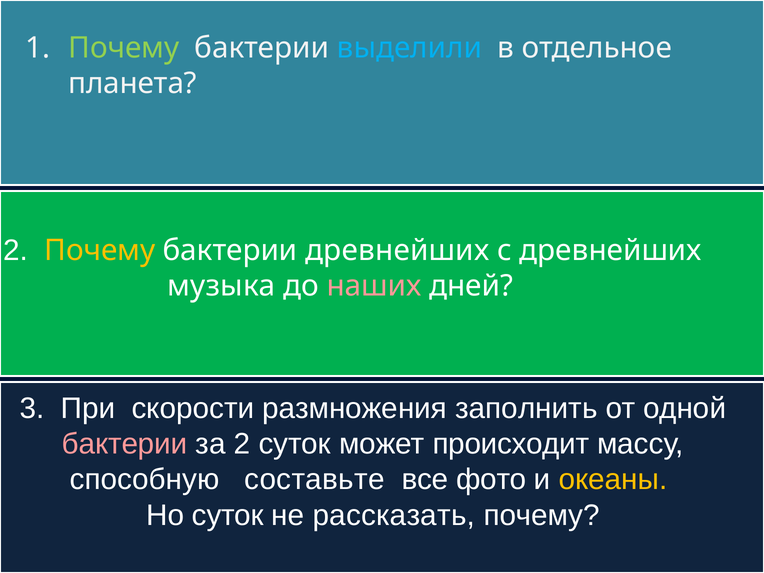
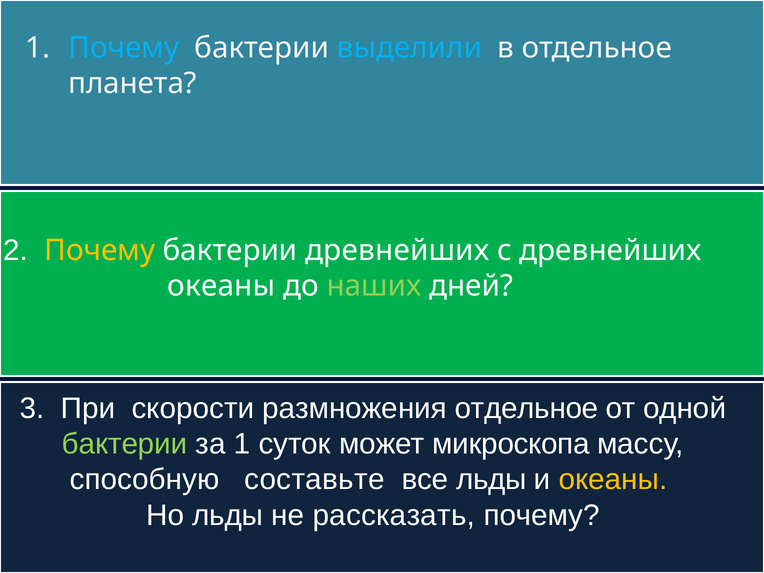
Почему colour: light green -> light blue (124, 48)
музыка: музыка -> океаны (221, 286)
наших colour: pink -> light green (374, 286)
размножения заполнить: заполнить -> отдельное (527, 408)
бактерии colour: pink -> light green (125, 444)
за 2: 2 -> 1 (242, 444)
происходит: происходит -> микроскопа (511, 444)
все фото: фото -> льды (491, 480)
Но суток: суток -> льды (228, 515)
